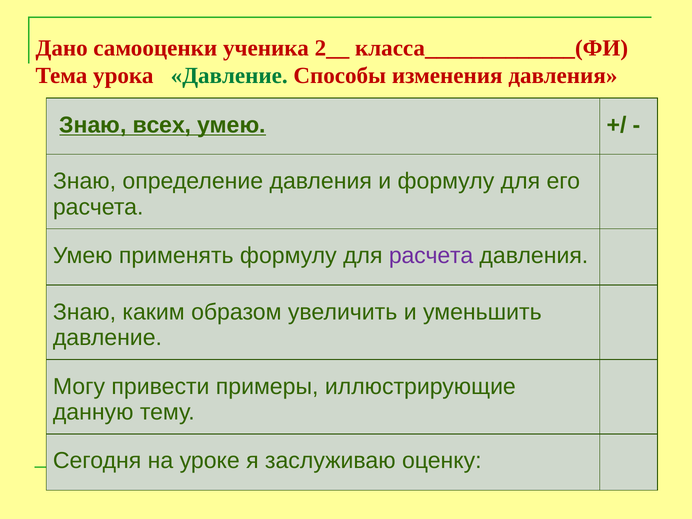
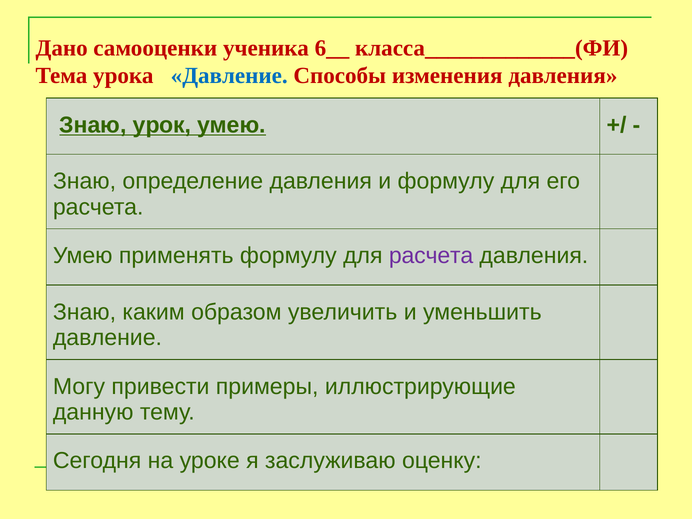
2__: 2__ -> 6__ (332, 48)
Давление colour: green -> blue (229, 76)
всех: всех -> урок (162, 125)
